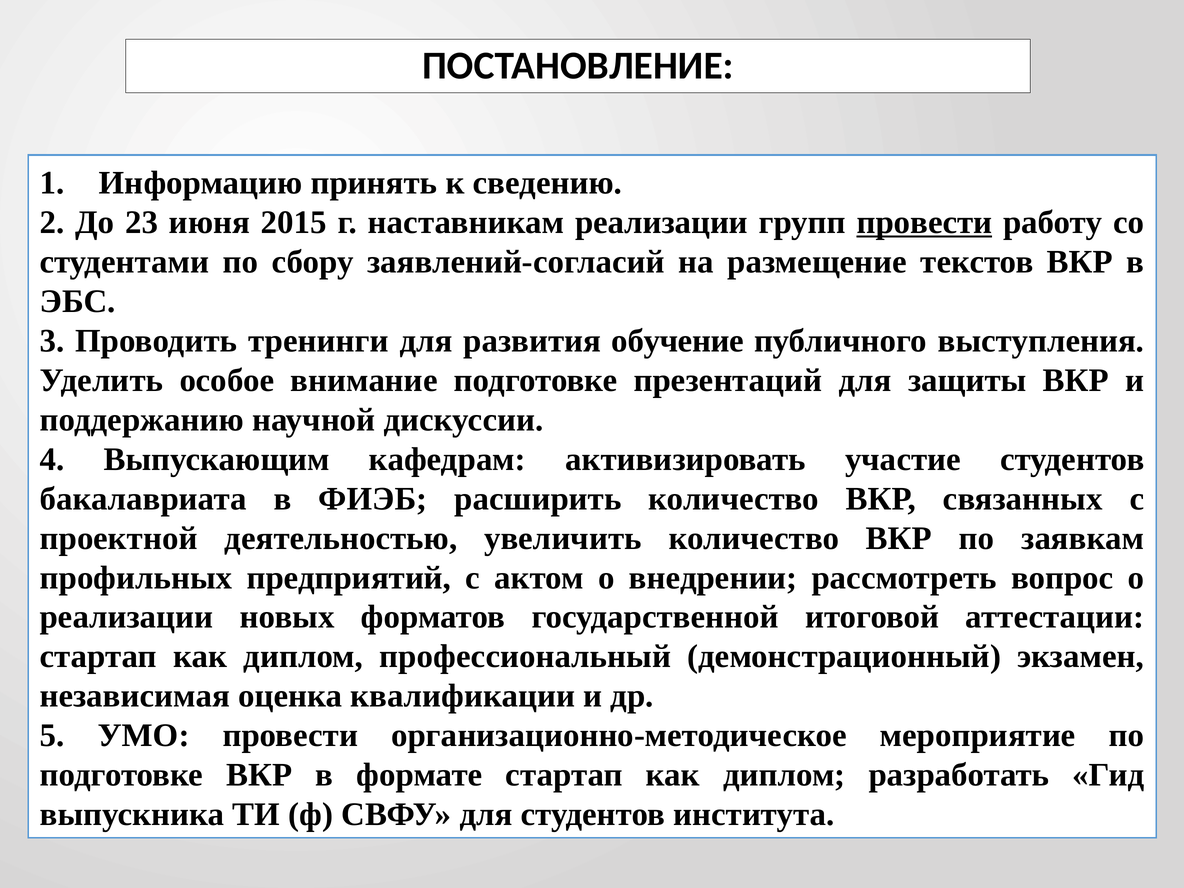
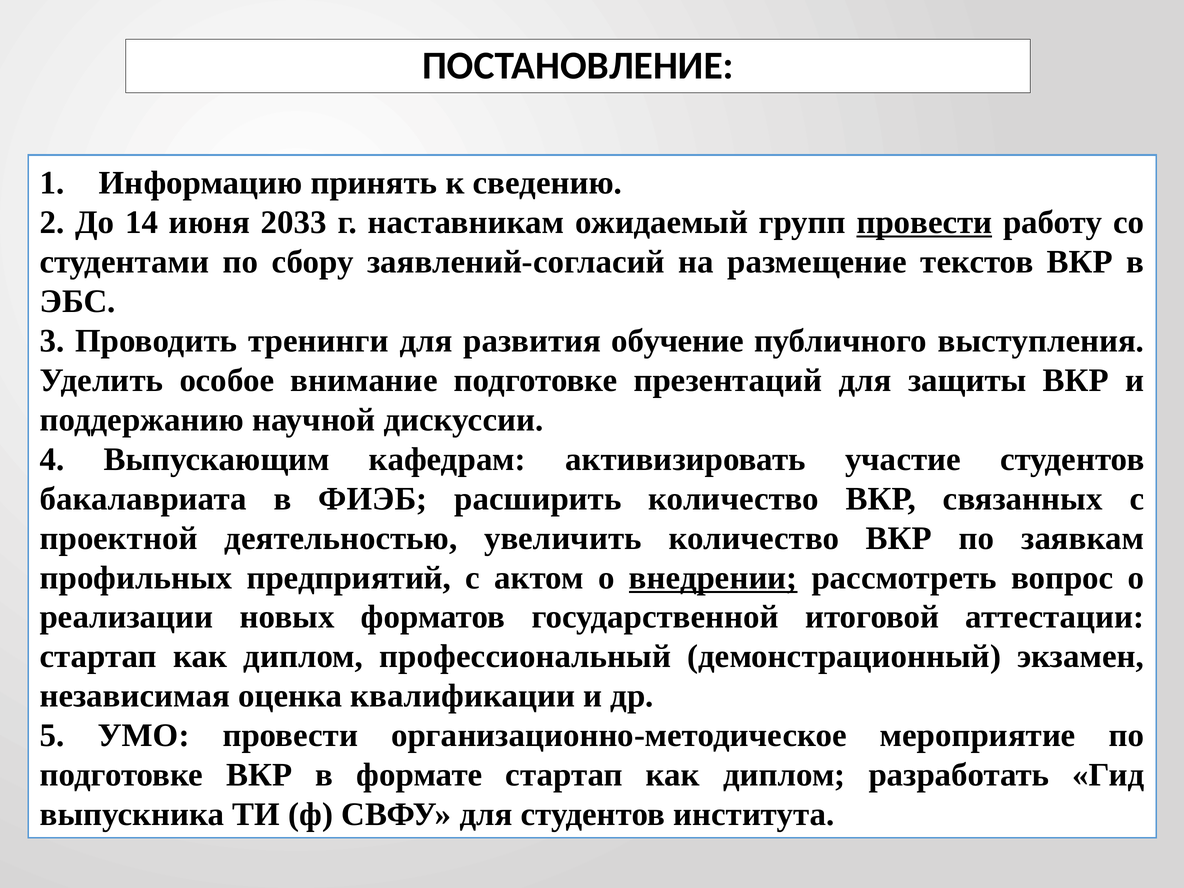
23: 23 -> 14 (142, 222)
2015: 2015 -> 2033 (294, 222)
наставникам реализации: реализации -> ожидаемый (662, 222)
внедрении underline: none -> present (713, 578)
